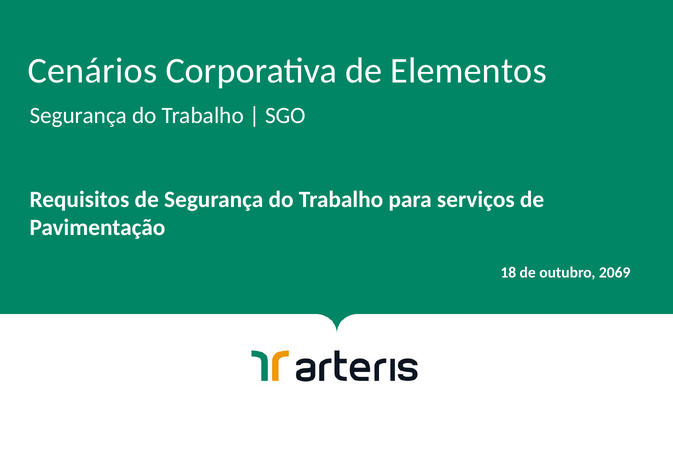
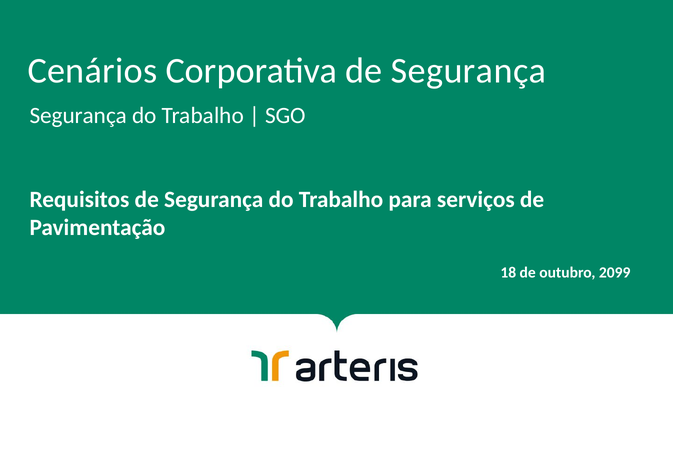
Corporativa de Elementos: Elementos -> Segurança (468, 71)
2069: 2069 -> 2099 (615, 272)
